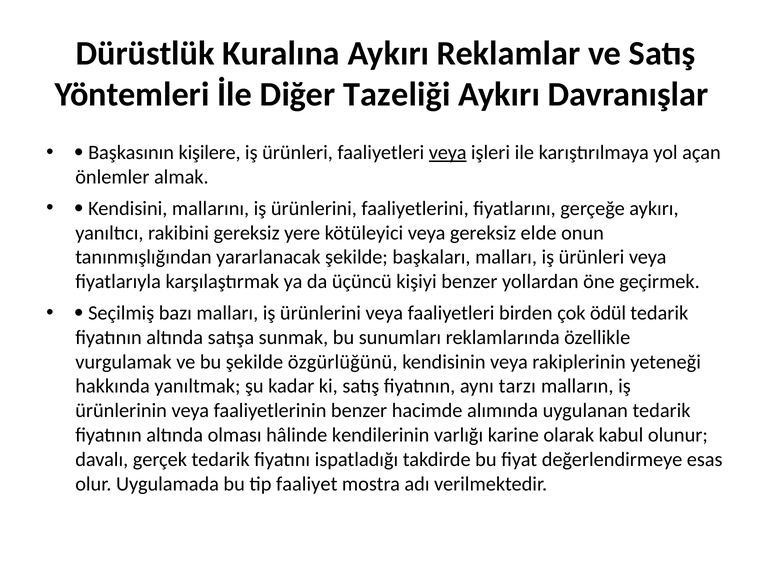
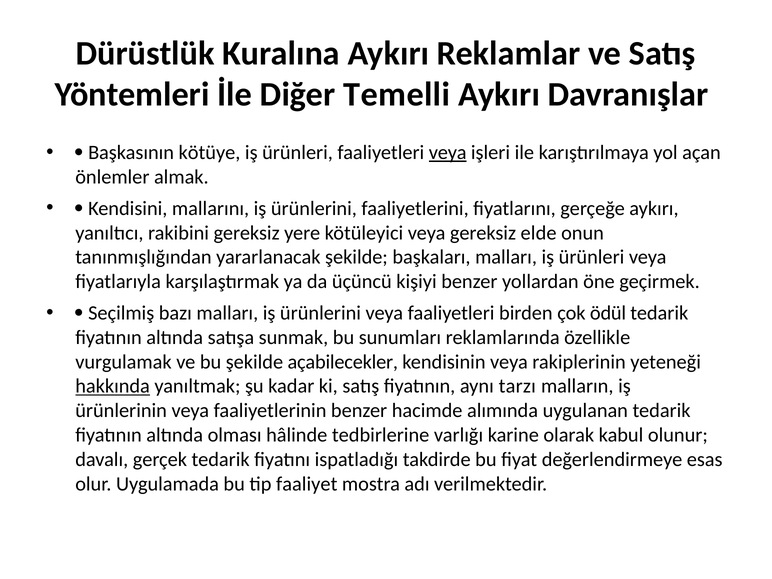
Tazeliği: Tazeliği -> Temelli (397, 94)
kişilere: kişilere -> kötüye (210, 153)
özgürlüğünü: özgürlüğünü -> açabilecekler (343, 362)
hakkında underline: none -> present (113, 386)
kendilerinin: kendilerinin -> tedbirlerine (381, 435)
